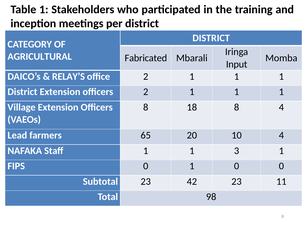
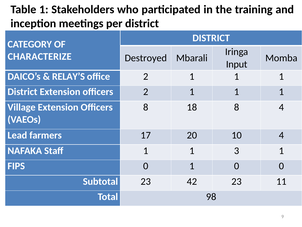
AGRICULTURAL: AGRICULTURAL -> CHARACTERIZE (40, 56)
Fabricated: Fabricated -> Destroyed (146, 58)
65: 65 -> 17 (146, 135)
